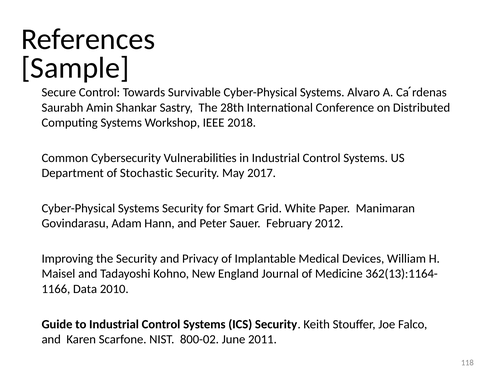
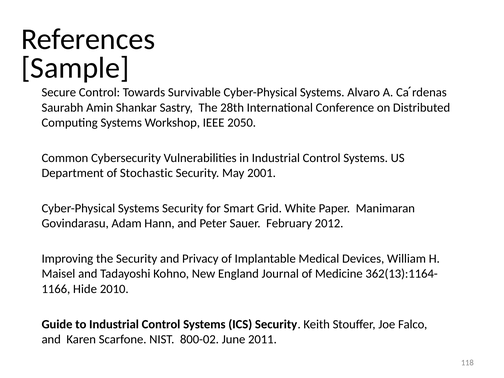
2018: 2018 -> 2050 (242, 123)
2017: 2017 -> 2001 (262, 173)
Data: Data -> Hide (85, 289)
